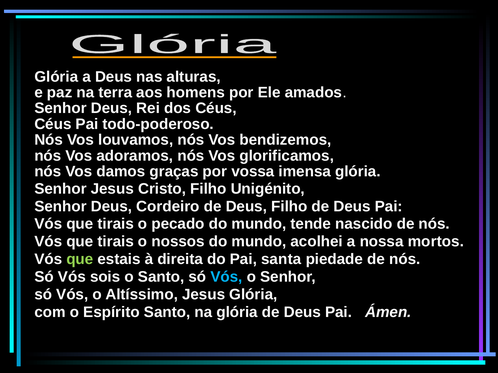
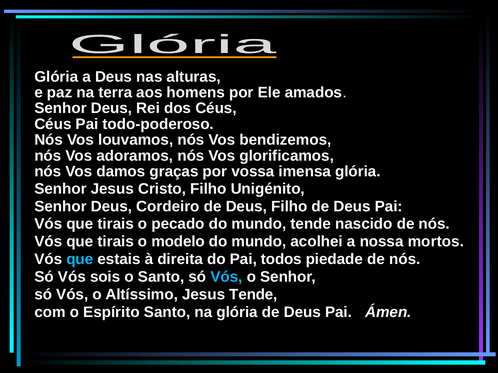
nossos: nossos -> modelo (178, 242)
que colour: light green -> light blue (80, 260)
santa: santa -> todos (281, 260)
Jesus Glória: Glória -> Tende (253, 295)
